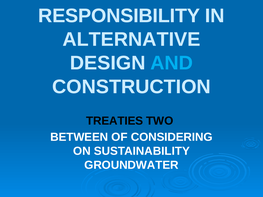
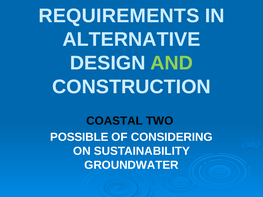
RESPONSIBILITY: RESPONSIBILITY -> REQUIREMENTS (119, 16)
AND colour: light blue -> light green (172, 63)
TREATIES: TREATIES -> COASTAL (115, 121)
BETWEEN: BETWEEN -> POSSIBLE (79, 137)
